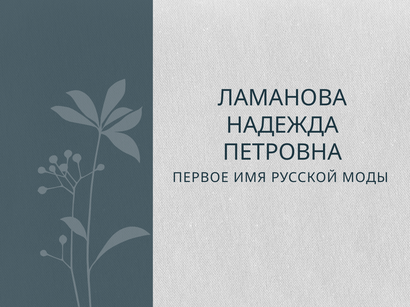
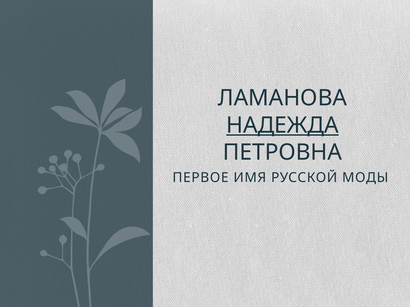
НАДЕЖДА underline: none -> present (282, 125)
